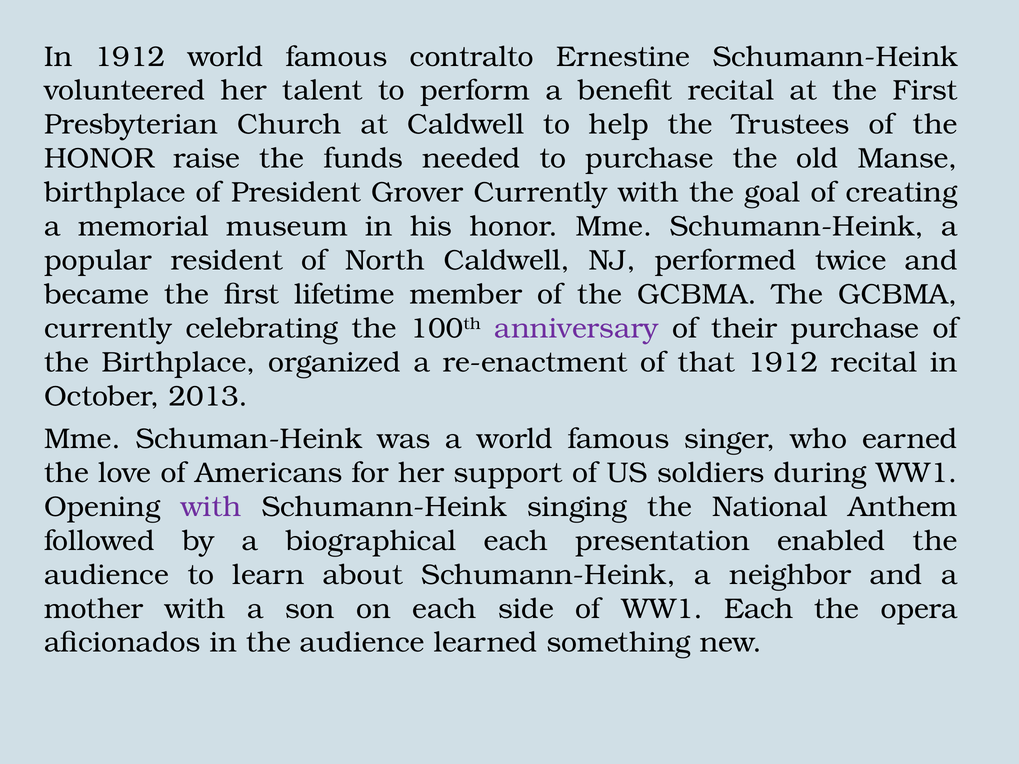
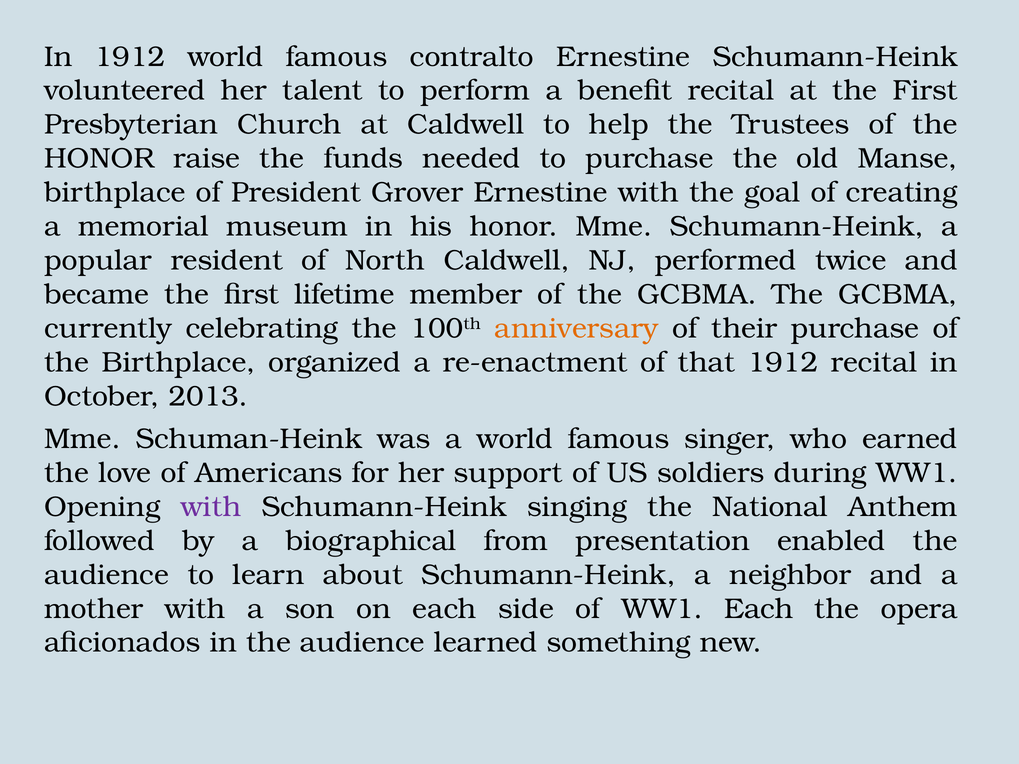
Grover Currently: Currently -> Ernestine (541, 193)
anniversary colour: purple -> orange (577, 329)
biographical each: each -> from (516, 541)
